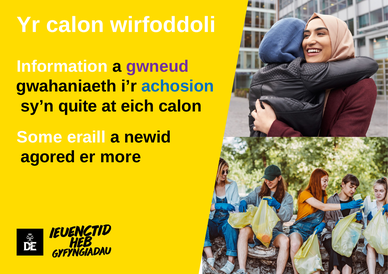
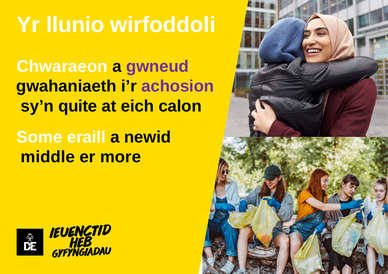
Yr calon: calon -> llunio (75, 25)
Information: Information -> Chwaraeon (62, 66)
achosion colour: blue -> purple (178, 86)
agored: agored -> middle (48, 157)
